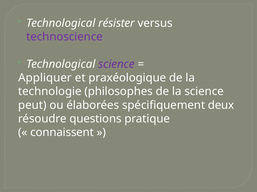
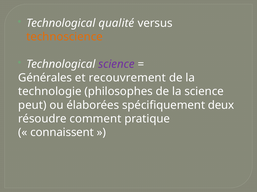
résister: résister -> qualité (116, 23)
technoscience colour: purple -> orange (65, 37)
Appliquer: Appliquer -> Générales (45, 78)
praxéologique: praxéologique -> recouvrement (127, 78)
questions: questions -> comment (95, 119)
